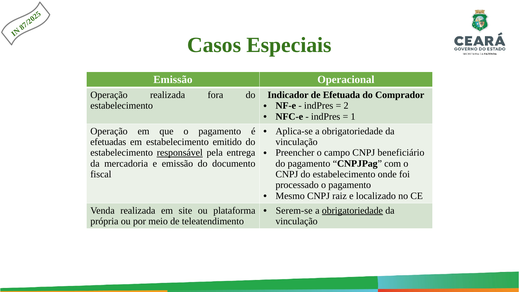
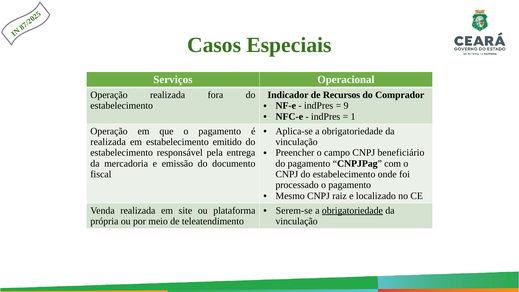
Emissão: Emissão -> Serviços (173, 80)
Efetuada: Efetuada -> Recursos (342, 95)
2: 2 -> 9 (346, 106)
efetuadas: efetuadas -> realizada (108, 142)
responsável underline: present -> none (180, 153)
